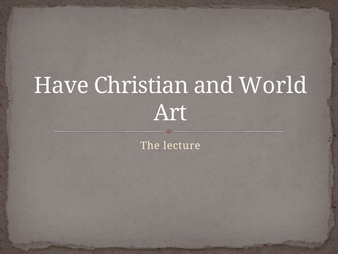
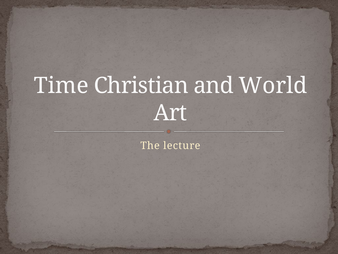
Have: Have -> Time (61, 86)
